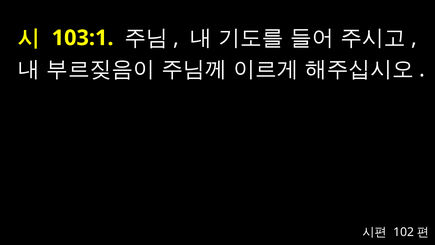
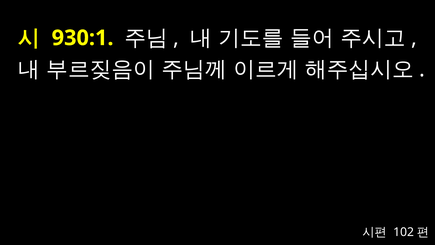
103:1: 103:1 -> 930:1 (83, 38)
